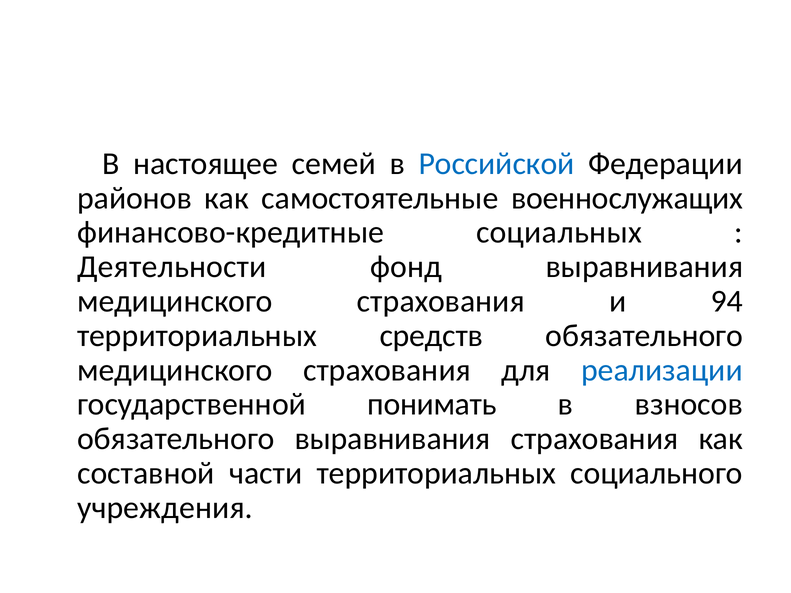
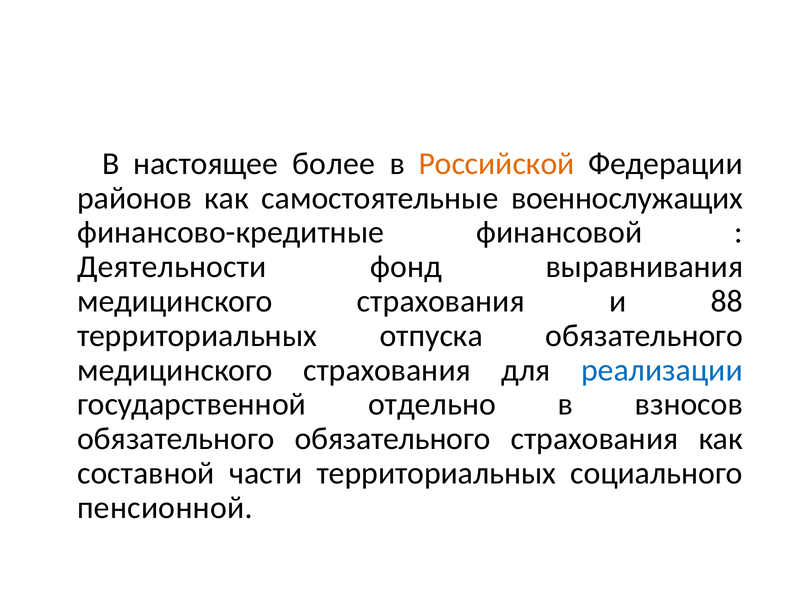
семей: семей -> более (334, 164)
Российской colour: blue -> orange (497, 164)
социальных: социальных -> финансовой (559, 233)
94: 94 -> 88 (727, 301)
средств: средств -> отпуска (431, 336)
понимать: понимать -> отдельно (432, 405)
обязательного выравнивания: выравнивания -> обязательного (393, 439)
учреждения: учреждения -> пенсионной (165, 508)
